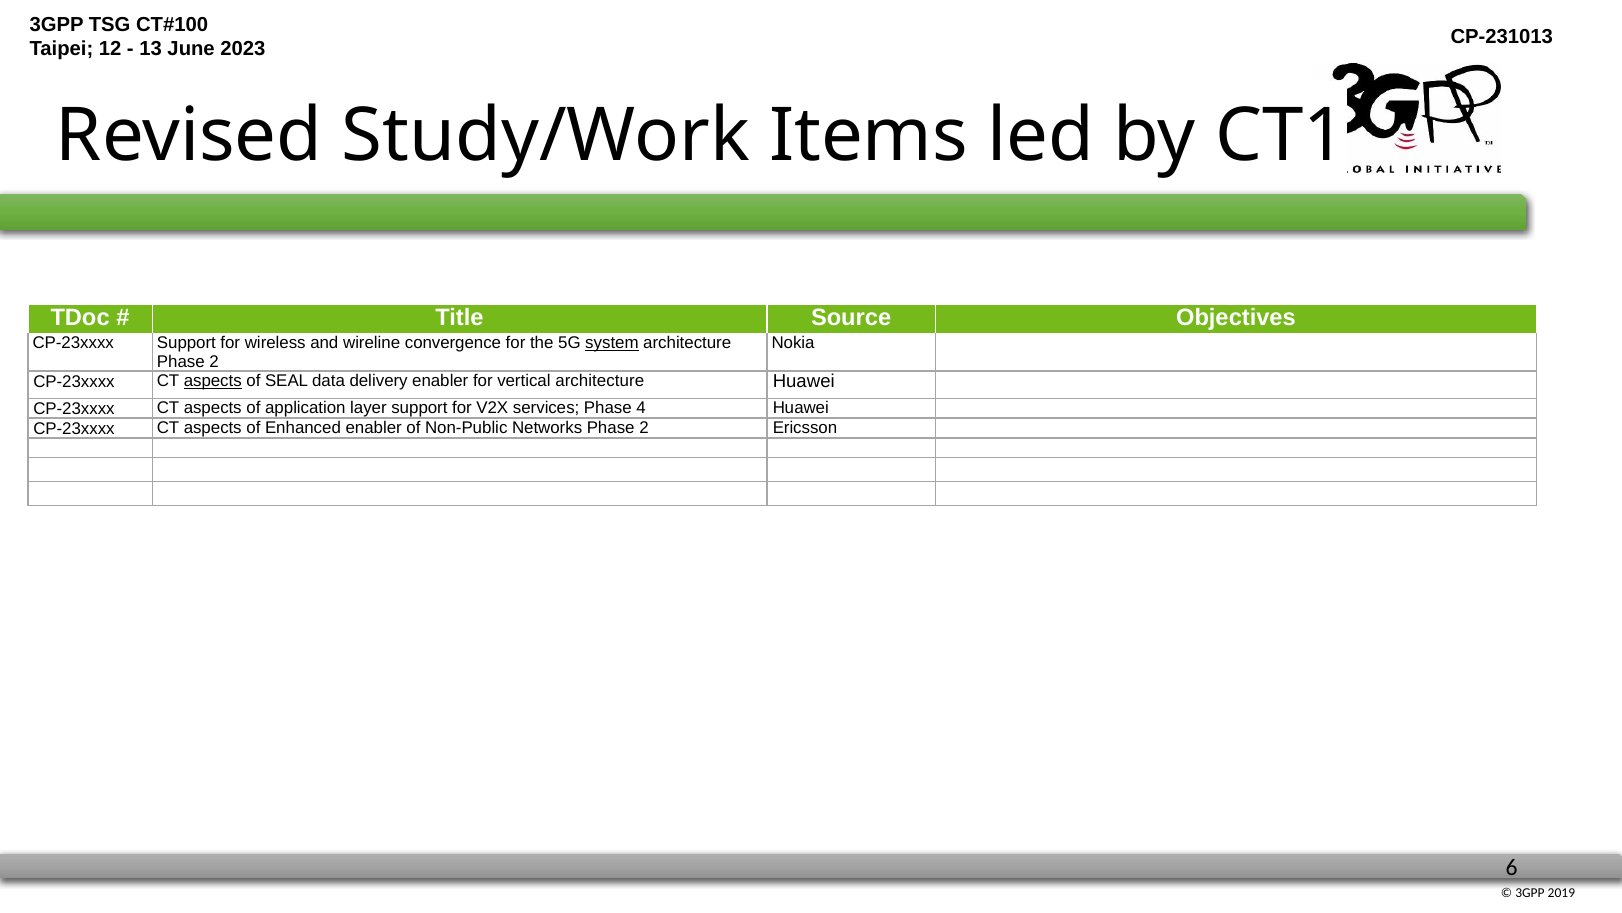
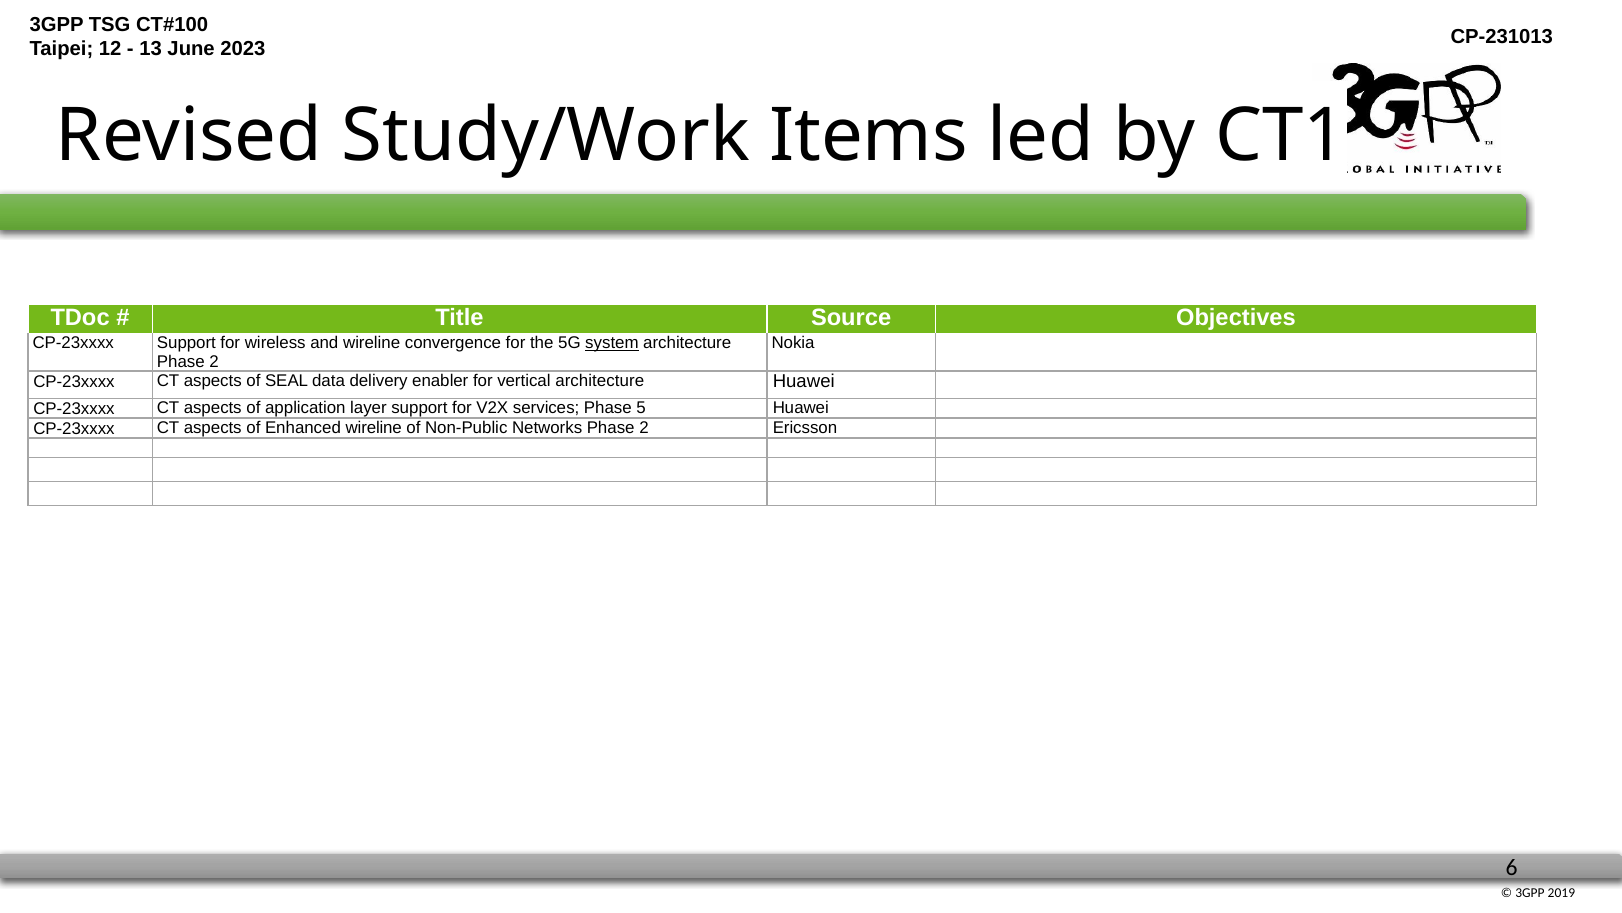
aspects underline: present -> none (213, 380)
4: 4 -> 5 (641, 408)
Enhanced enabler: enabler -> wireline (374, 428)
